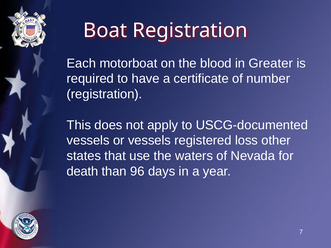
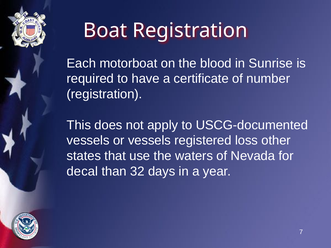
Greater: Greater -> Sunrise (271, 63)
death: death -> decal (82, 172)
96: 96 -> 32 (137, 172)
